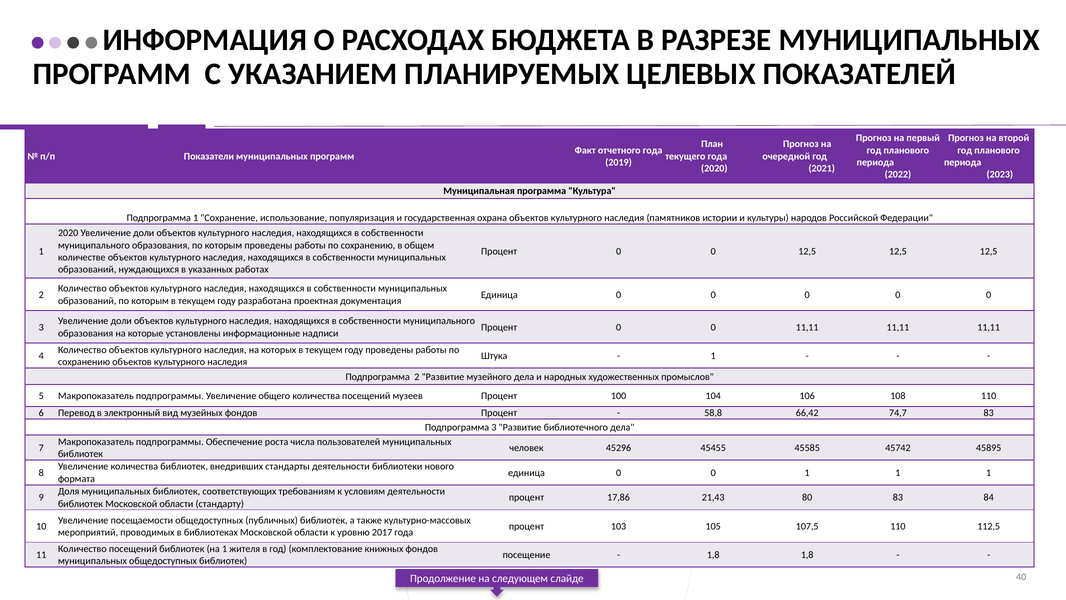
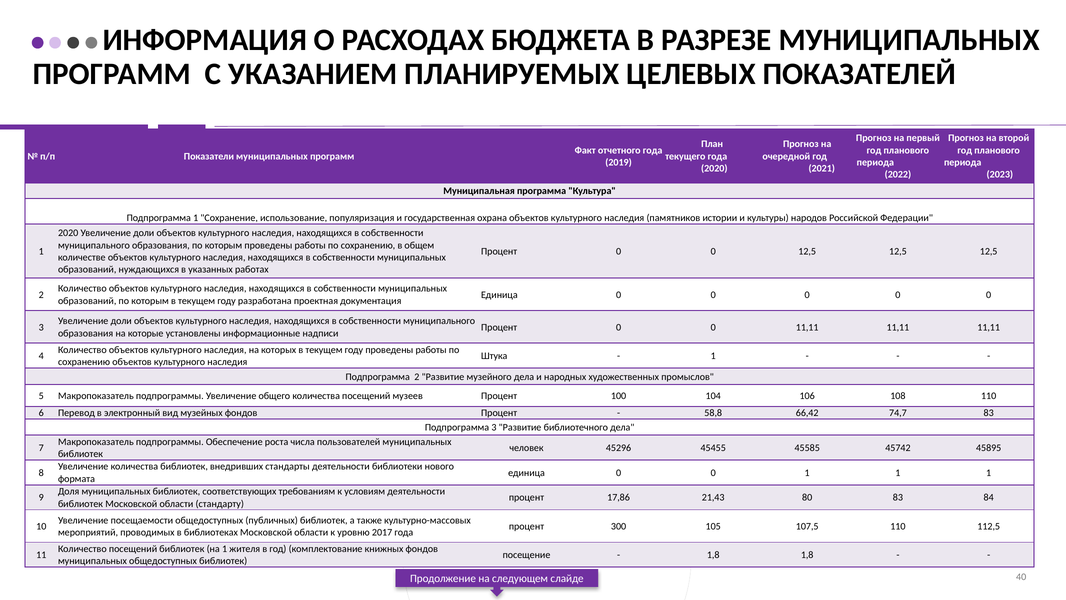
103: 103 -> 300 (619, 526)
